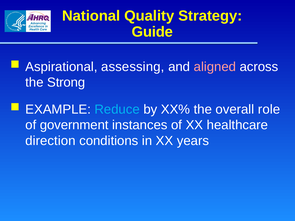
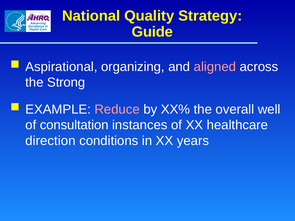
assessing: assessing -> organizing (133, 67)
Reduce colour: light blue -> pink (117, 109)
role: role -> well (269, 109)
government: government -> consultation (74, 125)
